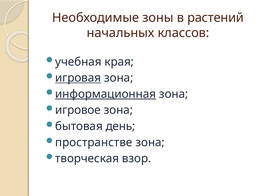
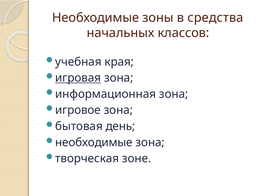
растений: растений -> средства (215, 18)
информационная underline: present -> none (106, 94)
пространстве: пространстве -> необходимые (94, 142)
взор: взор -> зоне (137, 158)
